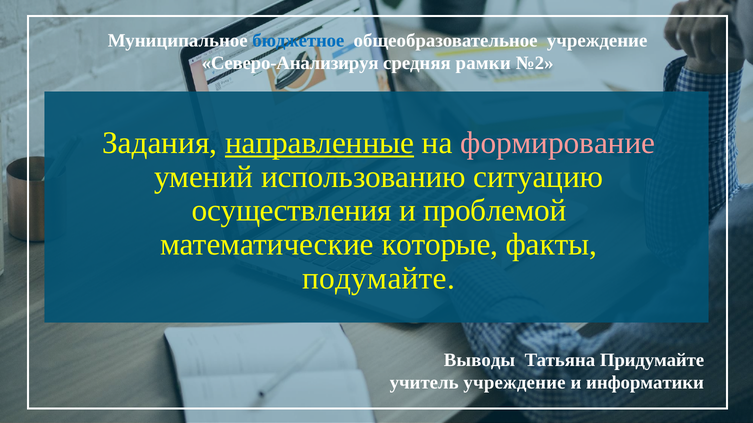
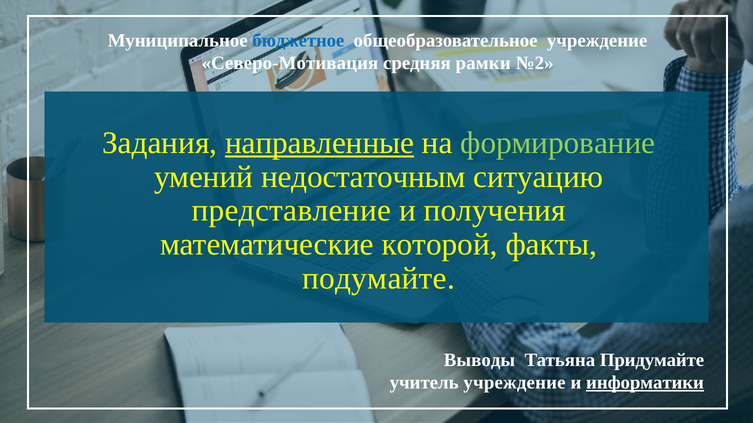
Северо-Анализируя: Северо-Анализируя -> Северо-Мотивация (290, 63)
формирование colour: pink -> light green (558, 143)
использованию: использованию -> недостаточным (363, 177)
осуществления: осуществления -> представление (291, 211)
проблемой: проблемой -> получения (495, 211)
которые: которые -> которой (440, 245)
информатики underline: none -> present (645, 383)
